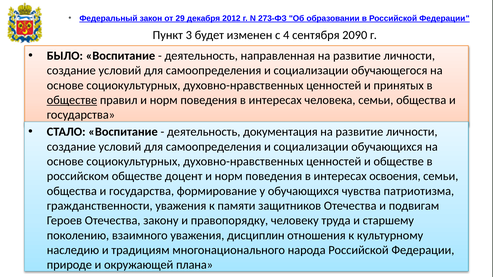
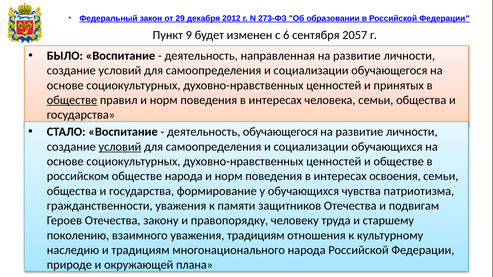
3: 3 -> 9 (189, 35)
4: 4 -> 6 (286, 35)
2090: 2090 -> 2057 (355, 35)
деятельность документация: документация -> обучающегося (280, 132)
условий underline: none -> present (120, 147)
обществе доцент: доцент -> народа (184, 176)
уважения дисциплин: дисциплин -> традициям (256, 236)
